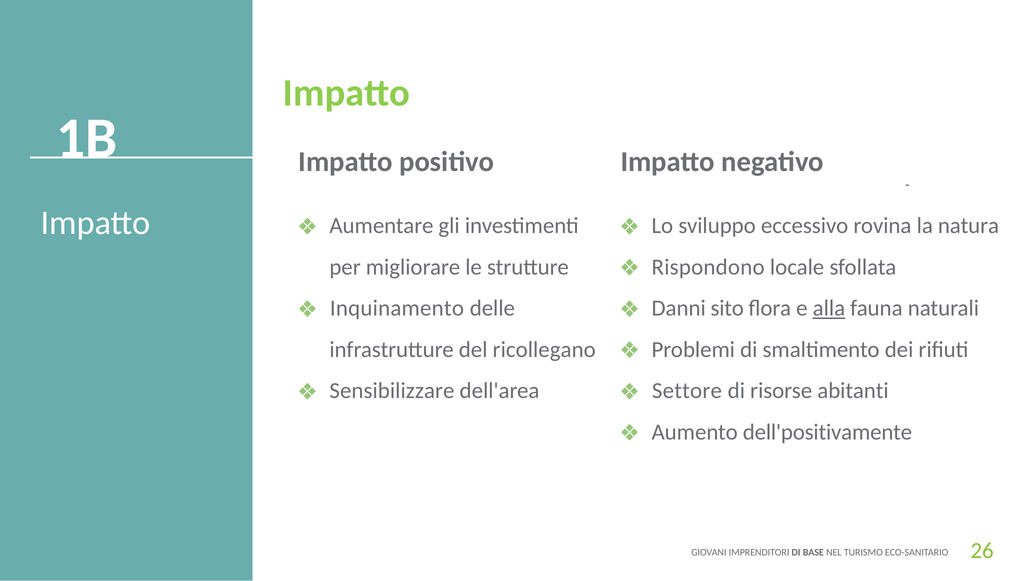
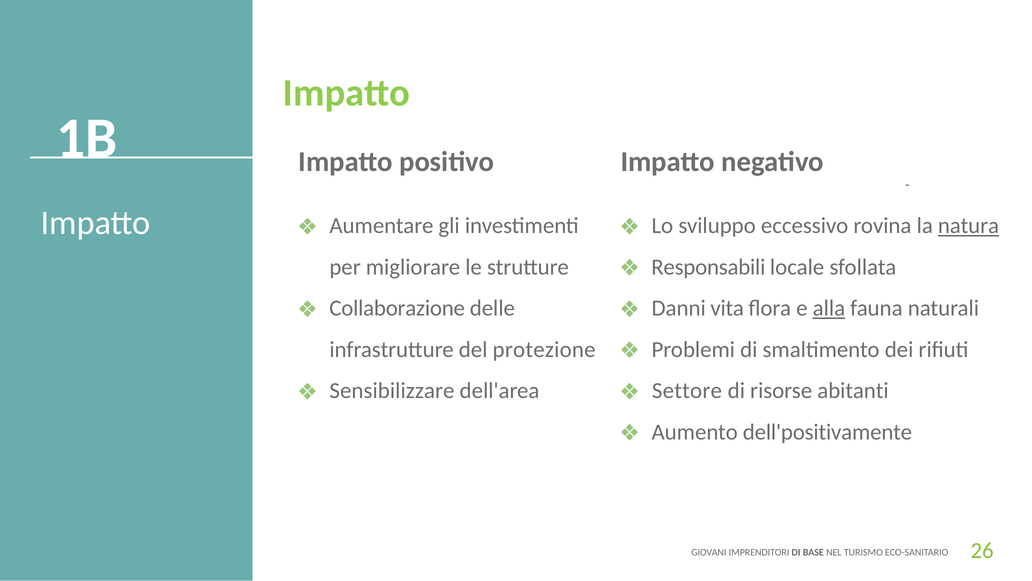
natura underline: none -> present (968, 226)
Rispondono: Rispondono -> Responsabili (708, 267)
Inquinamento: Inquinamento -> Collaborazione (397, 308)
sito: sito -> vita (727, 308)
ricollegano: ricollegano -> protezione (544, 349)
